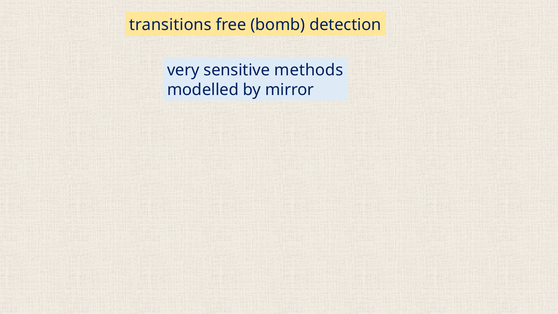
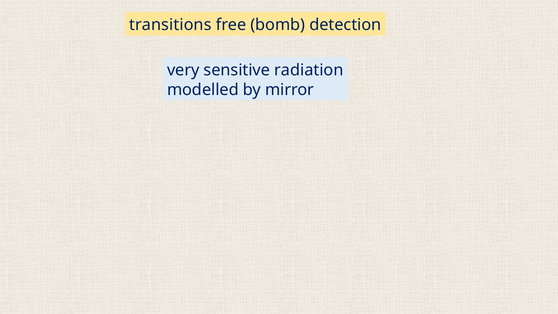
methods: methods -> radiation (309, 70)
